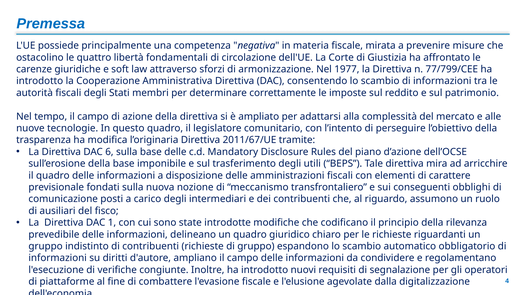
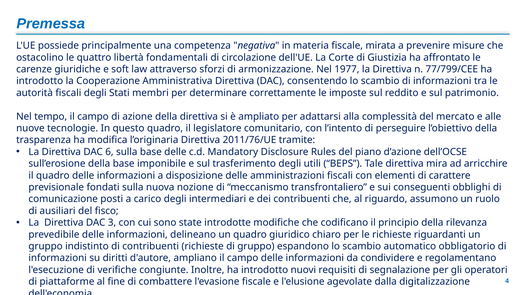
2011/67/UE: 2011/67/UE -> 2011/76/UE (250, 140)
1: 1 -> 3 (112, 222)
